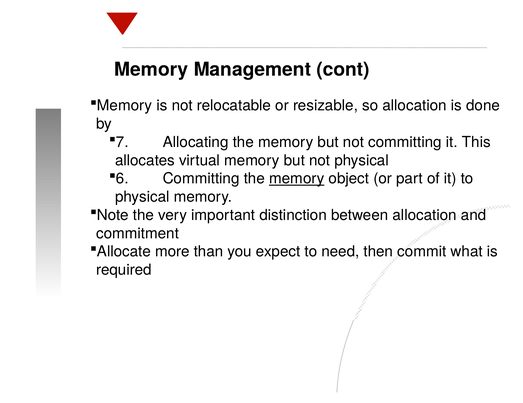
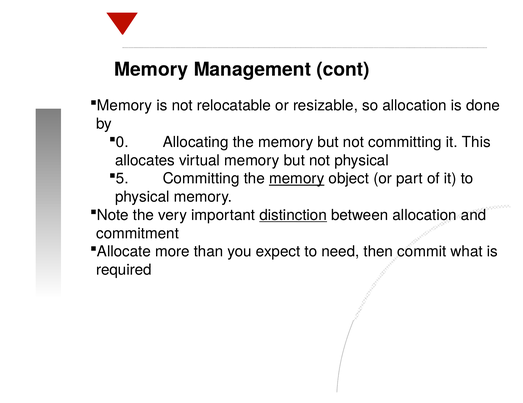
7: 7 -> 0 (122, 142)
6: 6 -> 5 (122, 179)
distinction underline: none -> present (293, 215)
